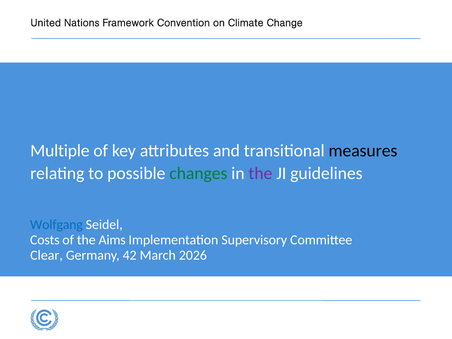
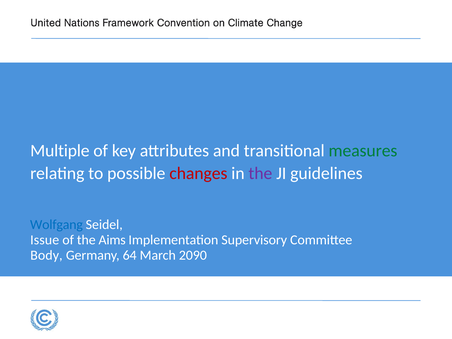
measures colour: black -> green (363, 151)
changes colour: green -> red (198, 173)
Costs: Costs -> Issue (45, 240)
Clear: Clear -> Body (46, 255)
42: 42 -> 64 (130, 255)
2026: 2026 -> 2090 (193, 255)
